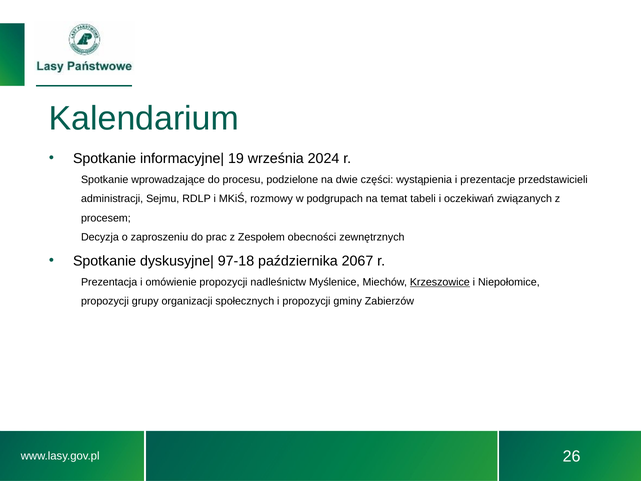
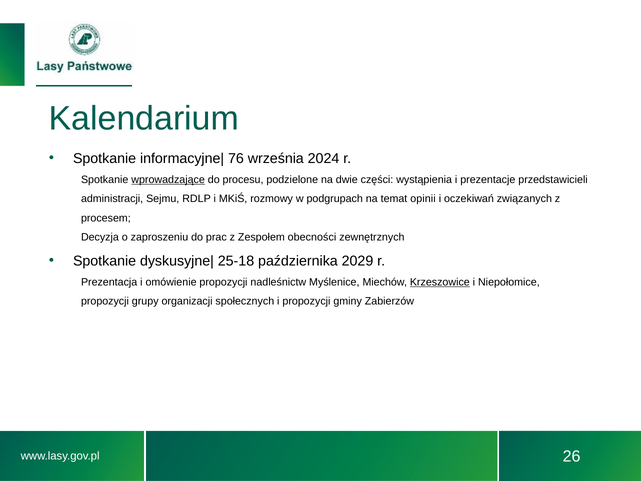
19: 19 -> 76 (236, 158)
wprowadzające underline: none -> present (168, 179)
tabeli: tabeli -> opinii (423, 199)
97-18: 97-18 -> 25-18 (236, 261)
2067: 2067 -> 2029 (357, 261)
